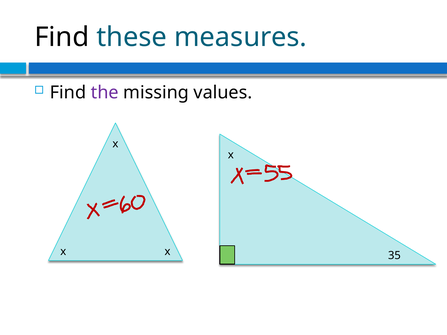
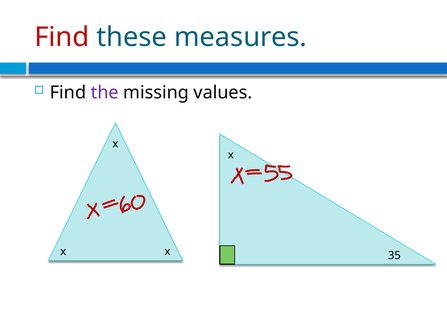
Find colour: black -> red (62, 37)
